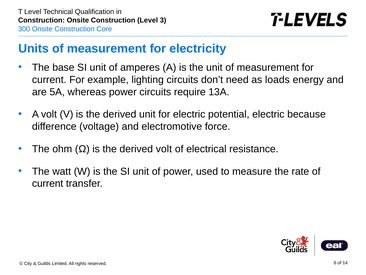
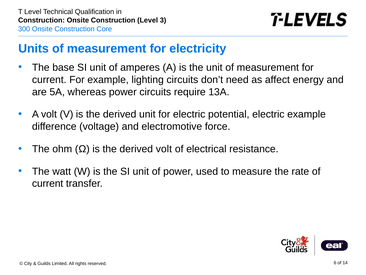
loads: loads -> affect (277, 80)
electric because: because -> example (307, 114)
